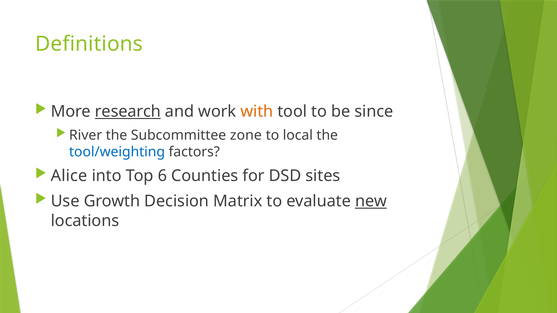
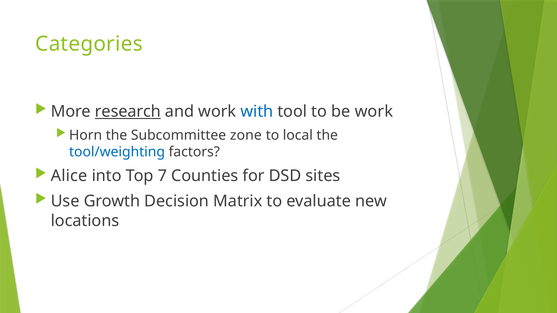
Definitions: Definitions -> Categories (89, 44)
with colour: orange -> blue (257, 112)
be since: since -> work (374, 112)
River: River -> Horn (86, 135)
6: 6 -> 7 (162, 176)
new underline: present -> none (371, 201)
